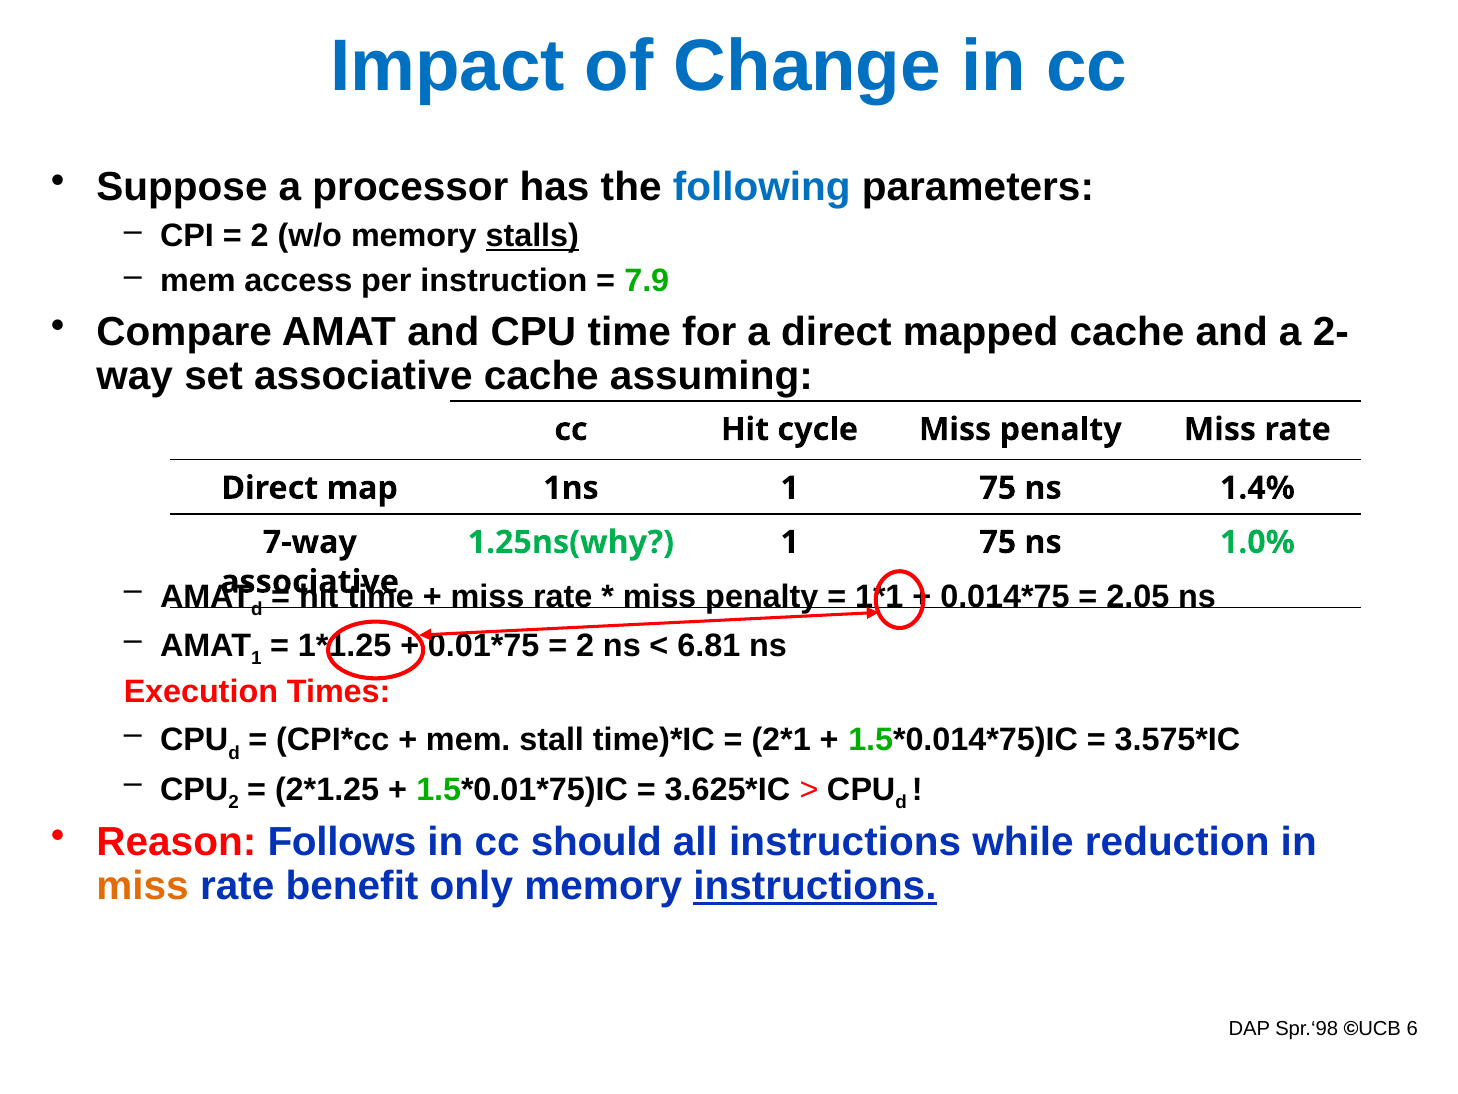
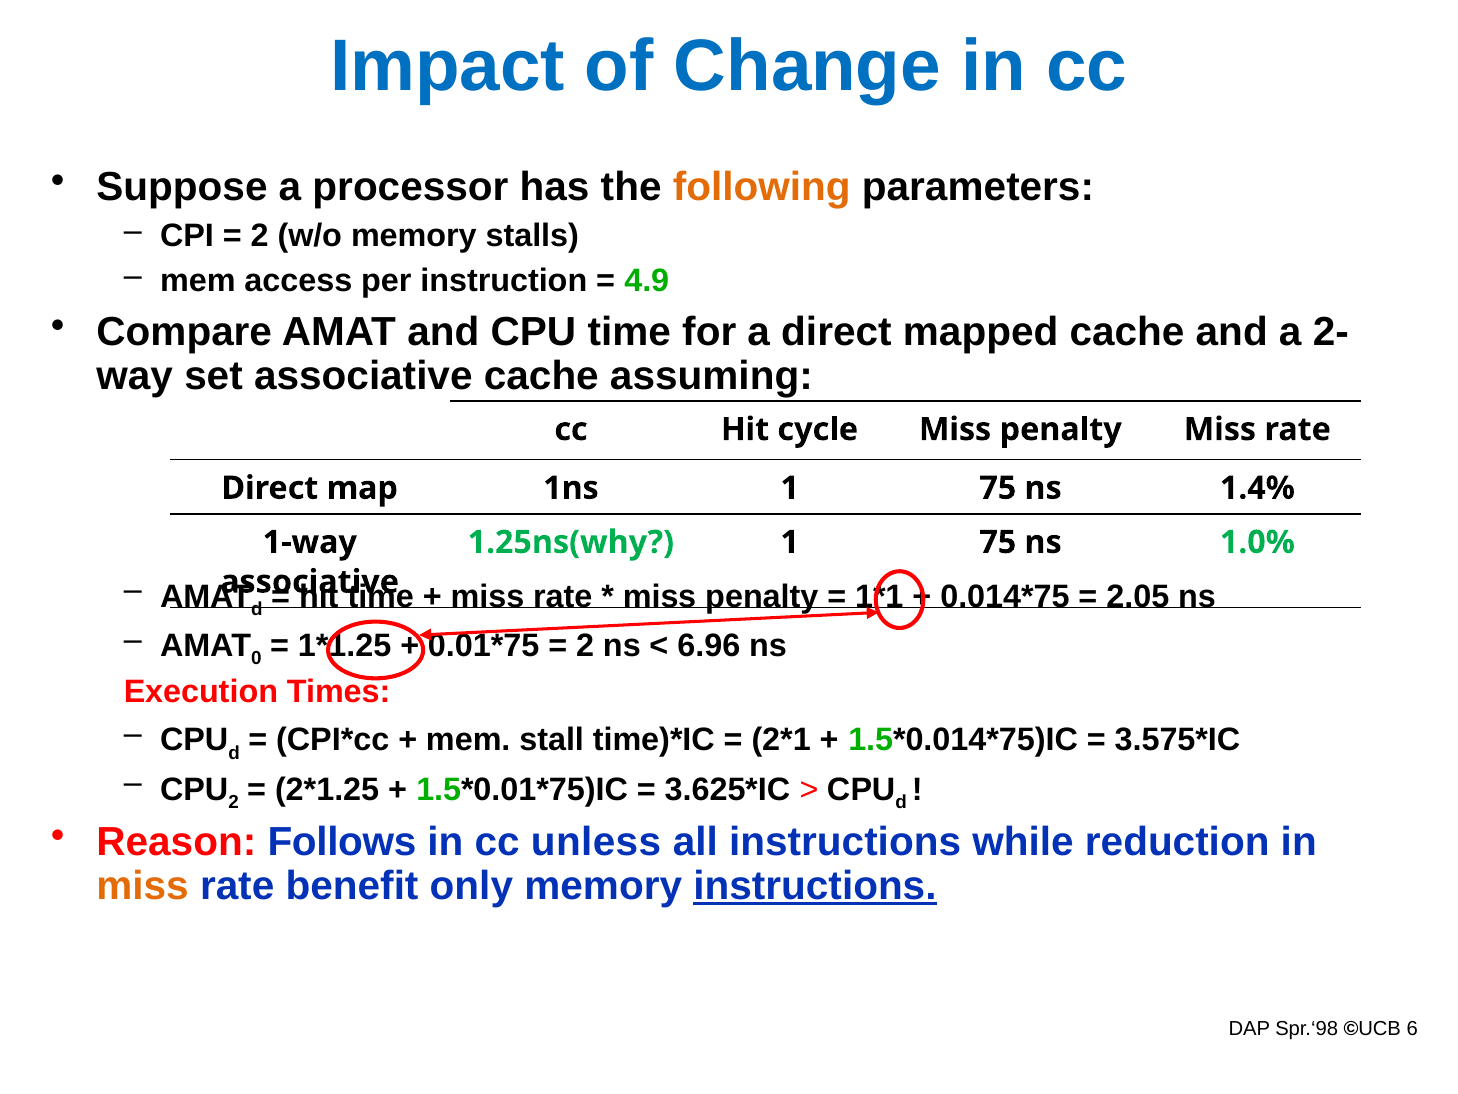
following colour: blue -> orange (762, 187)
stalls underline: present -> none (532, 236)
7.9: 7.9 -> 4.9 (647, 280)
7-way: 7-way -> 1-way (310, 542)
AMAT 1: 1 -> 0 (256, 658)
6.81: 6.81 -> 6.96 (709, 646)
should: should -> unless (596, 842)
